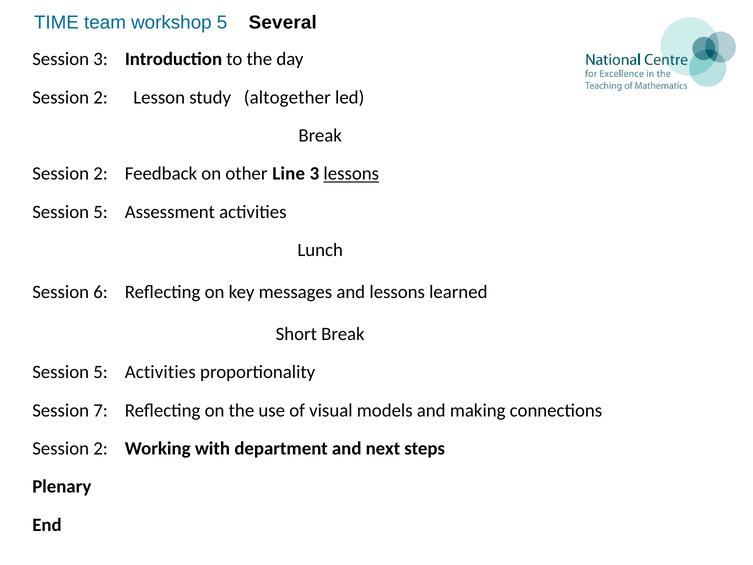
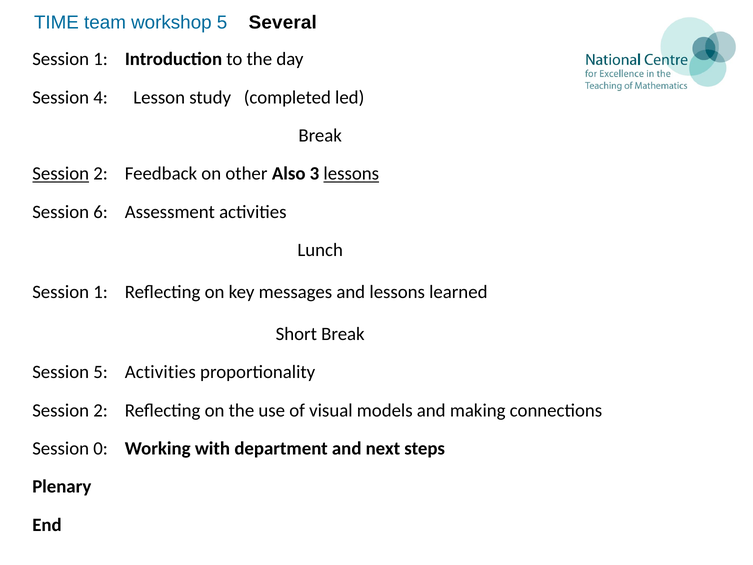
3: 3 -> 1 (101, 59)
2: 2 -> 4 (101, 97)
altogether: altogether -> completed (287, 97)
Session underline: none -> present (61, 174)
Line: Line -> Also (289, 174)
5: 5 -> 6 (101, 212)
6: 6 -> 1 (101, 292)
7: 7 -> 2 (101, 410)
2: 2 -> 0 (101, 448)
